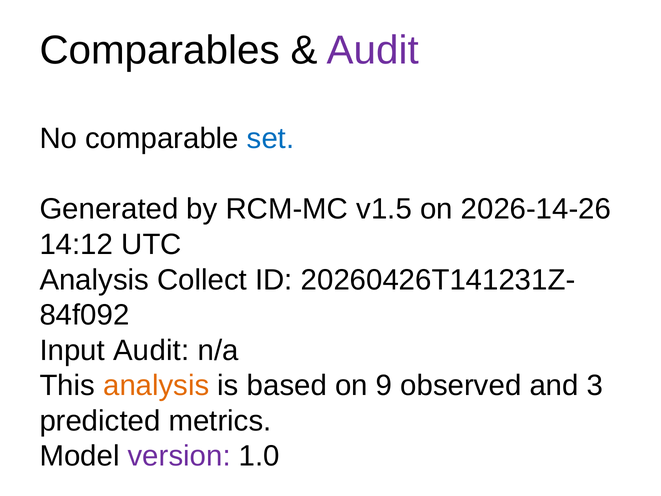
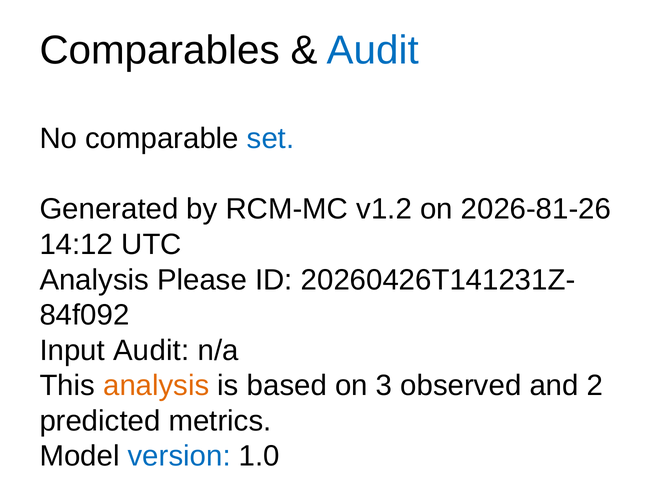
Audit colour: purple -> blue (373, 50)
v1.5: v1.5 -> v1.2 (384, 209)
2026-14-26: 2026-14-26 -> 2026-81-26 (536, 209)
Collect: Collect -> Please (202, 280)
9: 9 -> 3 (384, 385)
3: 3 -> 2 (595, 385)
version colour: purple -> blue (179, 456)
